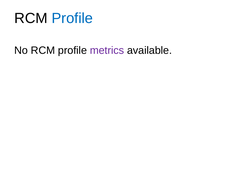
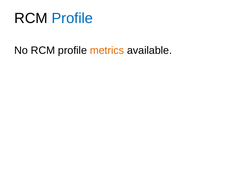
metrics colour: purple -> orange (107, 50)
